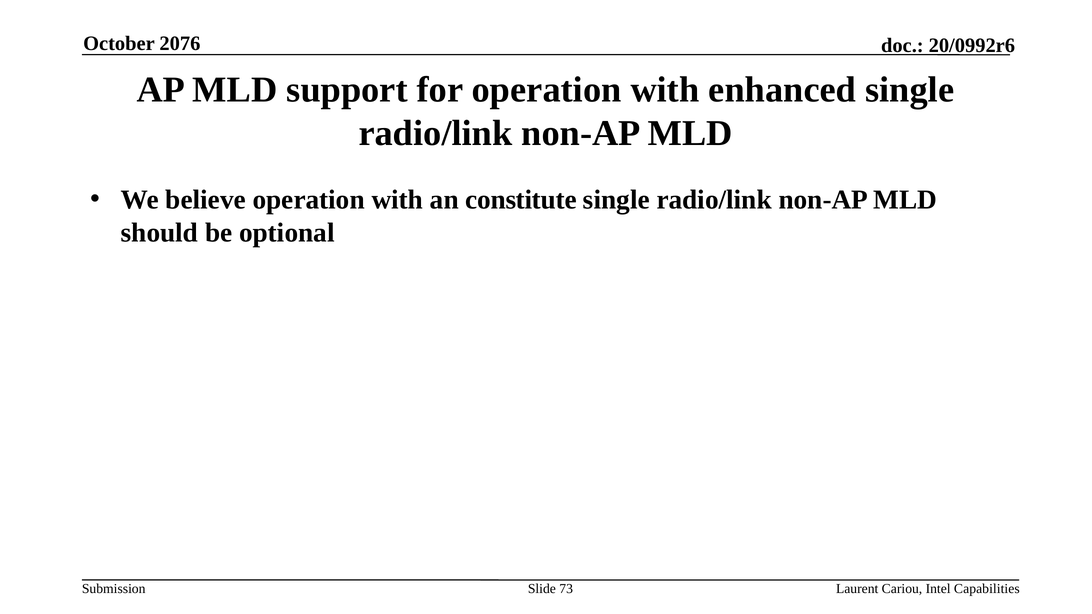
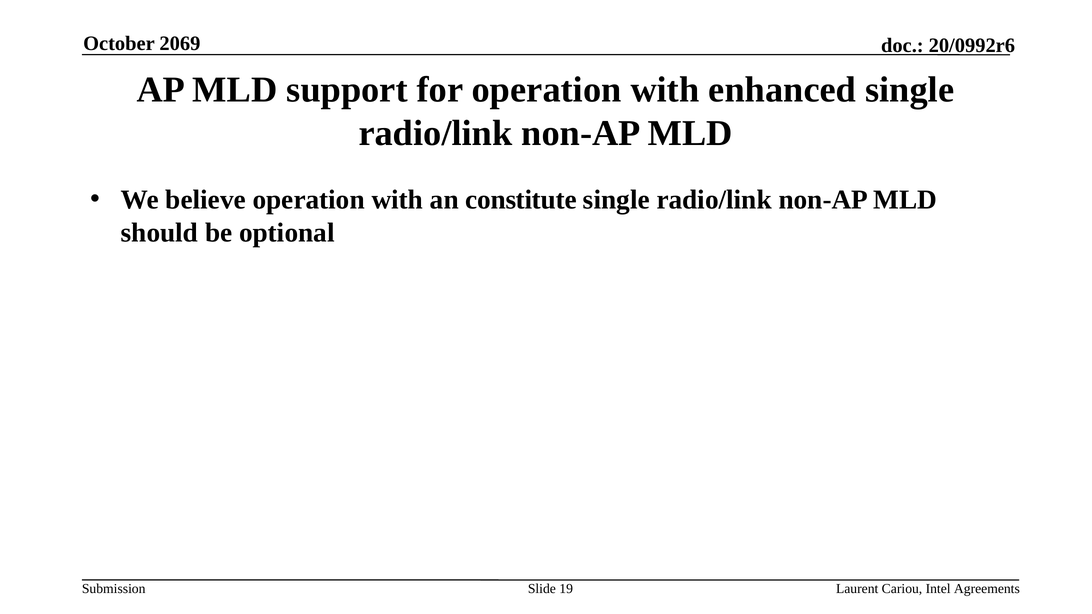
2076: 2076 -> 2069 (180, 43)
73: 73 -> 19 (566, 589)
Capabilities: Capabilities -> Agreements (987, 589)
